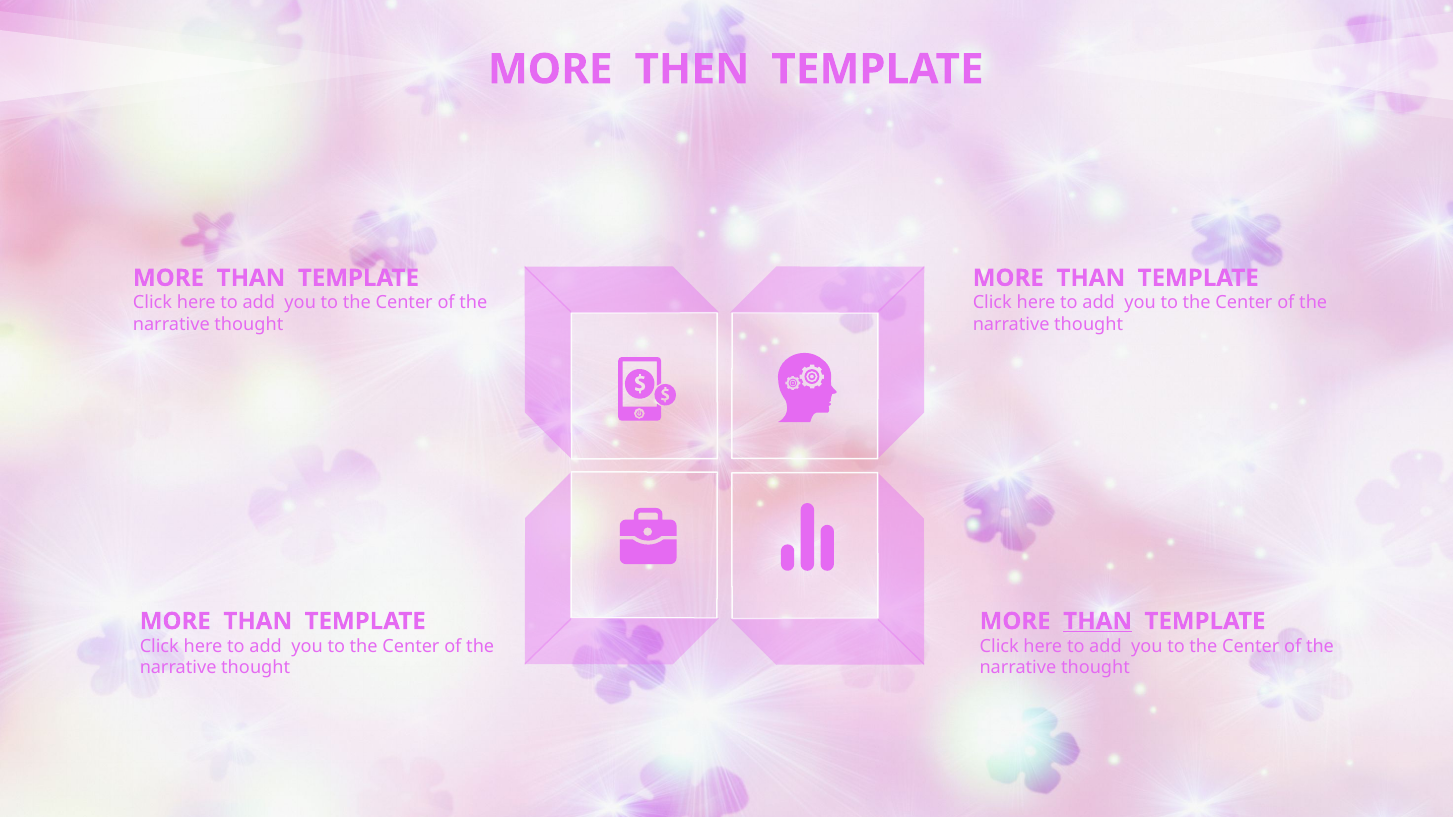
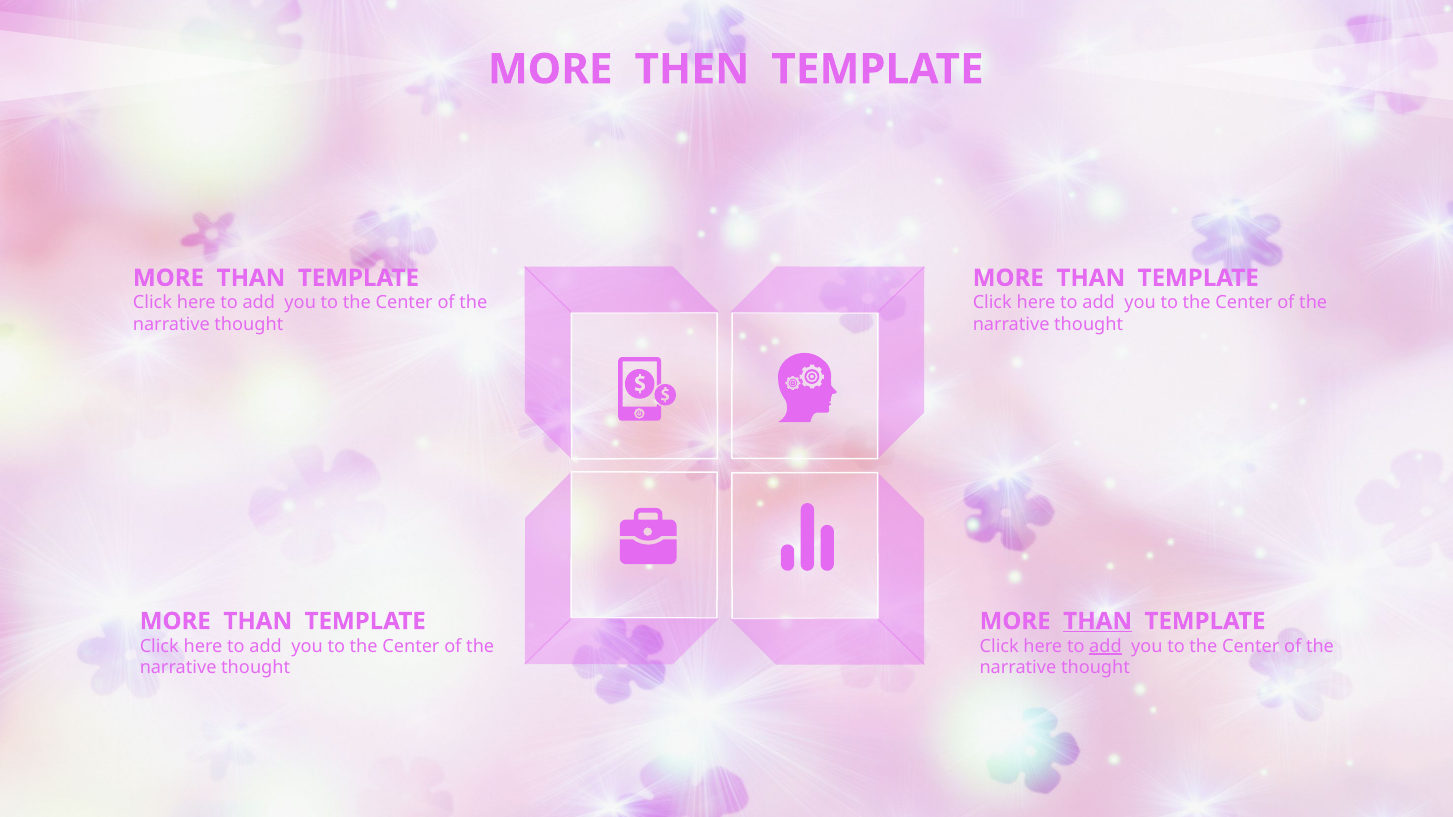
add underline: none -> present (1105, 646)
